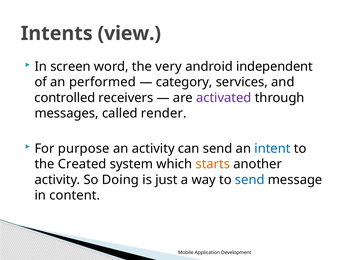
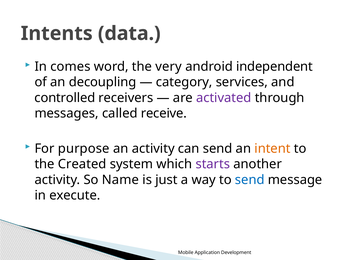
view: view -> data (129, 33)
screen: screen -> comes (70, 66)
performed: performed -> decoupling (103, 82)
render: render -> receive (164, 113)
intent colour: blue -> orange (272, 148)
starts colour: orange -> purple (213, 164)
Doing: Doing -> Name (120, 179)
content: content -> execute (75, 195)
